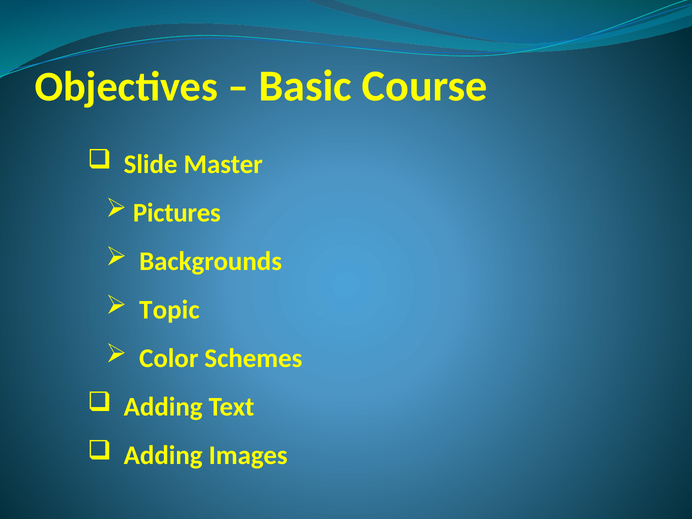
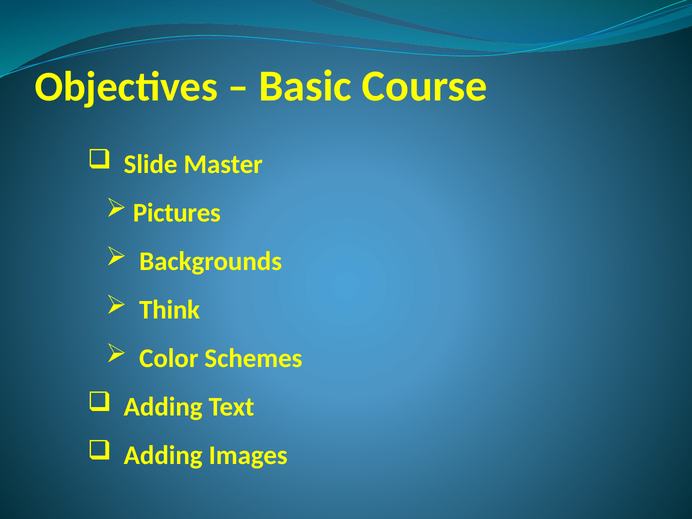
Topic: Topic -> Think (170, 310)
